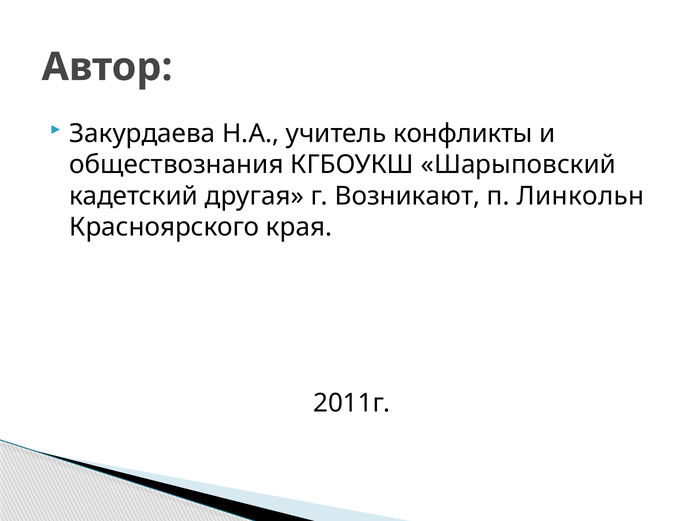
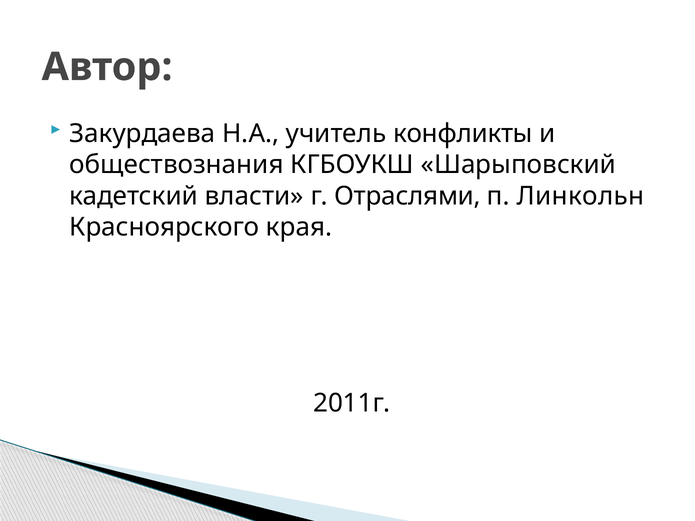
другая: другая -> власти (254, 196)
Возникают: Возникают -> Отраслями (408, 196)
